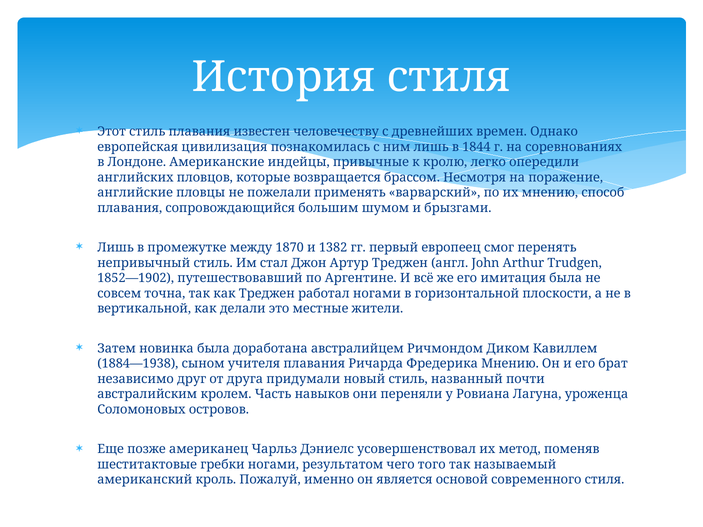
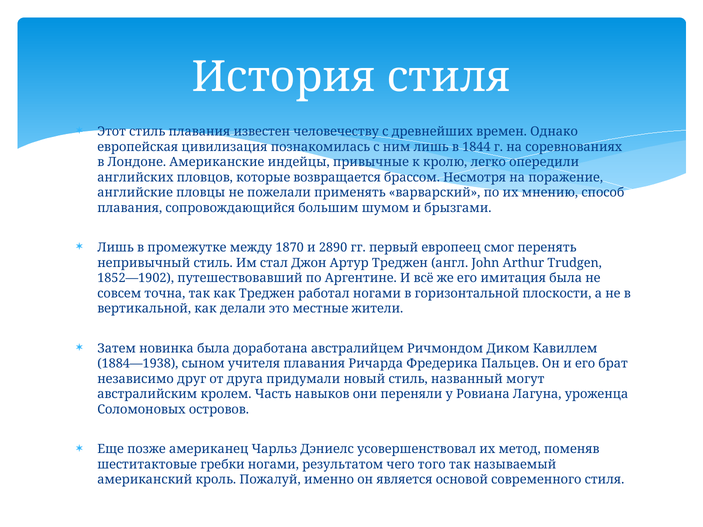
1382: 1382 -> 2890 (333, 248)
Фредерика Мнению: Мнению -> Пальцев (510, 364)
почти: почти -> могут (525, 379)
